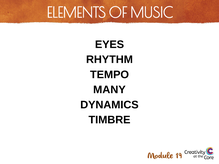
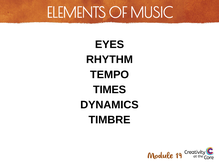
MANY: MANY -> TIMES (110, 90)
